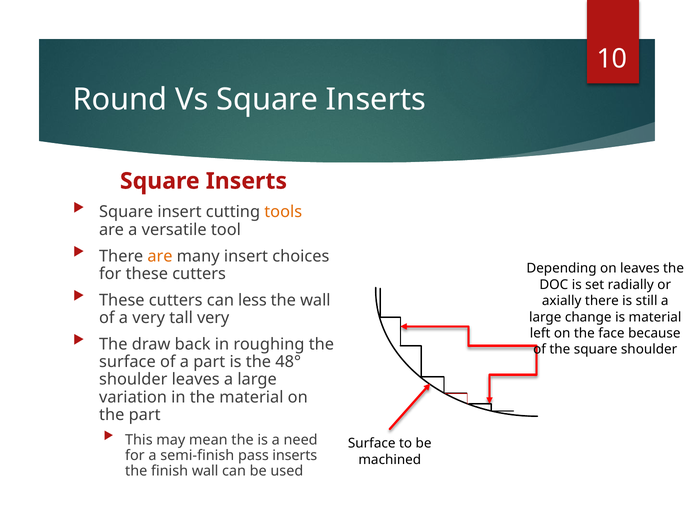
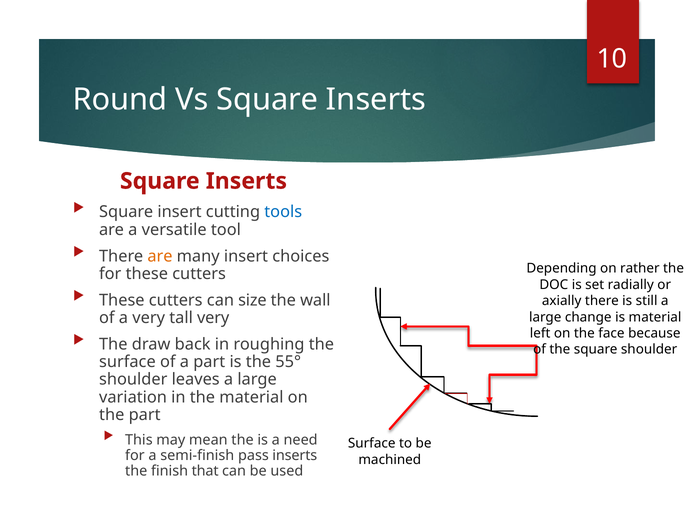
tools colour: orange -> blue (283, 212)
on leaves: leaves -> rather (640, 268)
less: less -> size (252, 300)
48°: 48° -> 55° (288, 362)
finish wall: wall -> that (205, 471)
